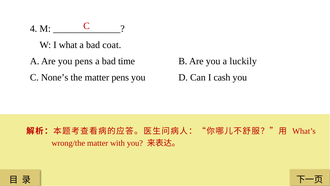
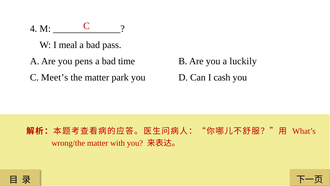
what: what -> meal (68, 45)
coat: coat -> pass (112, 45)
None’s: None’s -> Meet’s (55, 77)
matter pens: pens -> park (120, 77)
